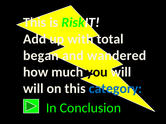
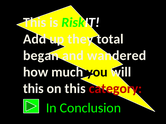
with: with -> they (80, 39)
will: will -> this (33, 89)
category colour: blue -> red (115, 89)
